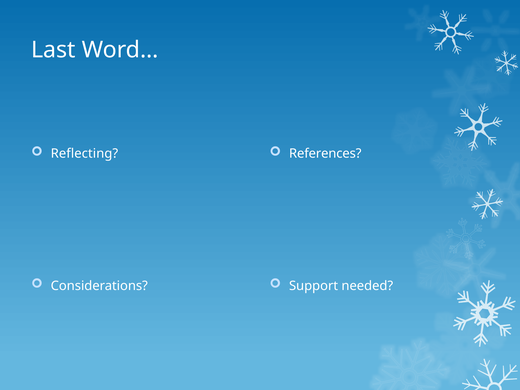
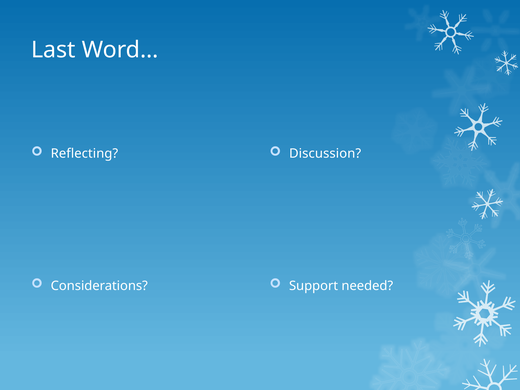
References: References -> Discussion (325, 154)
